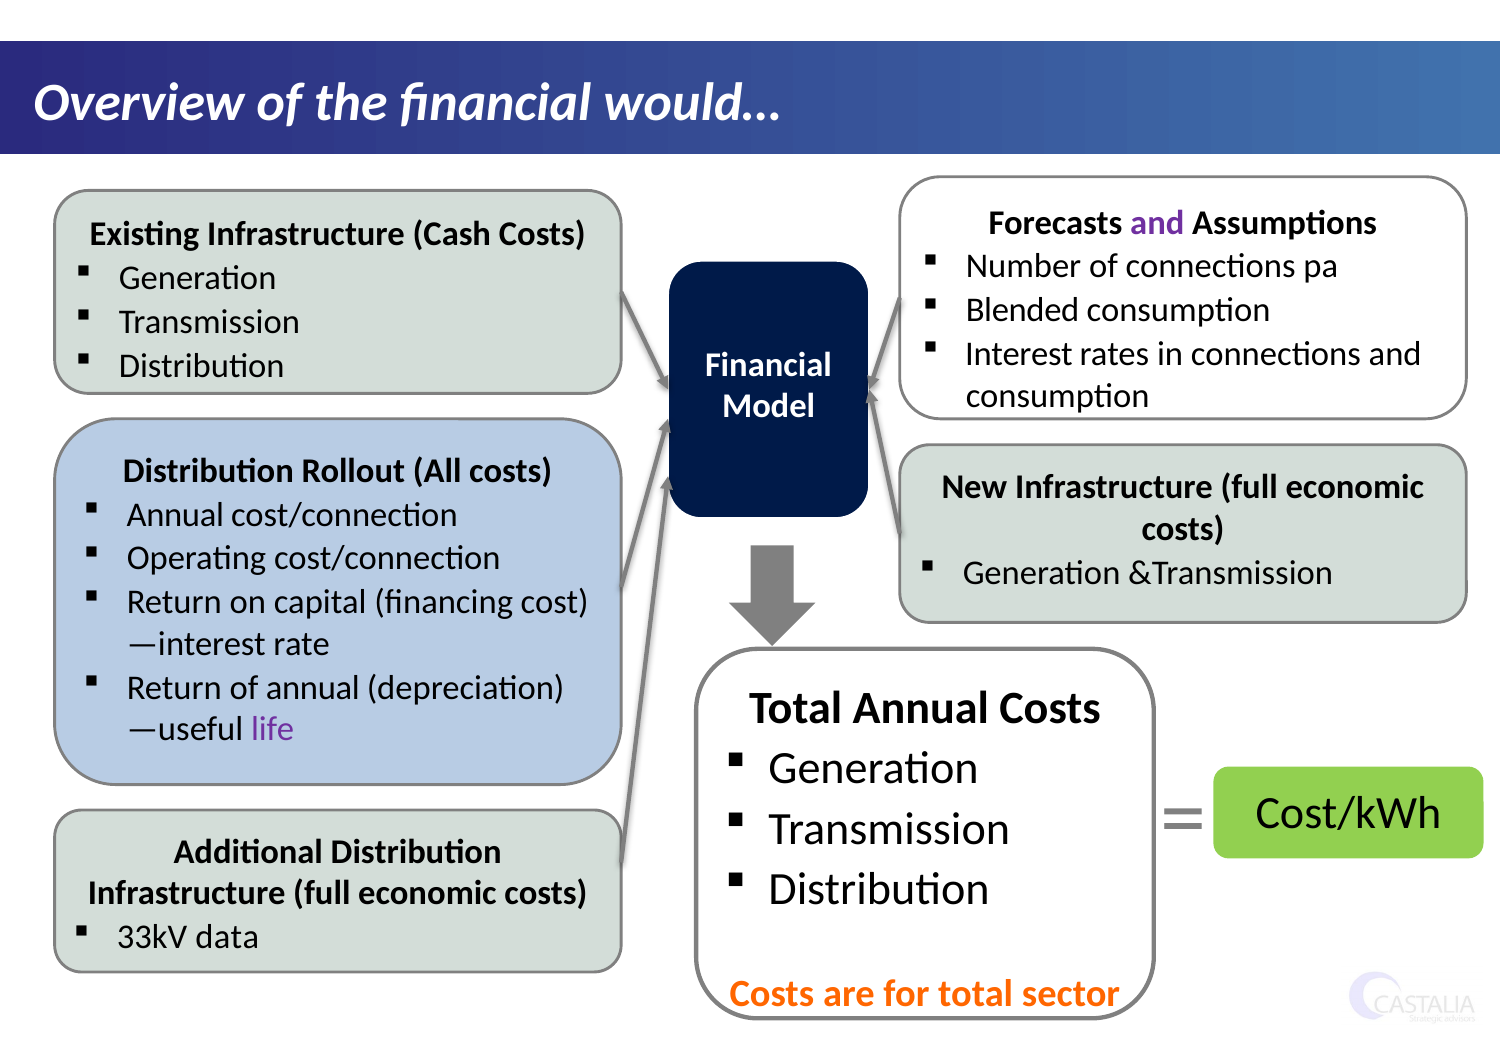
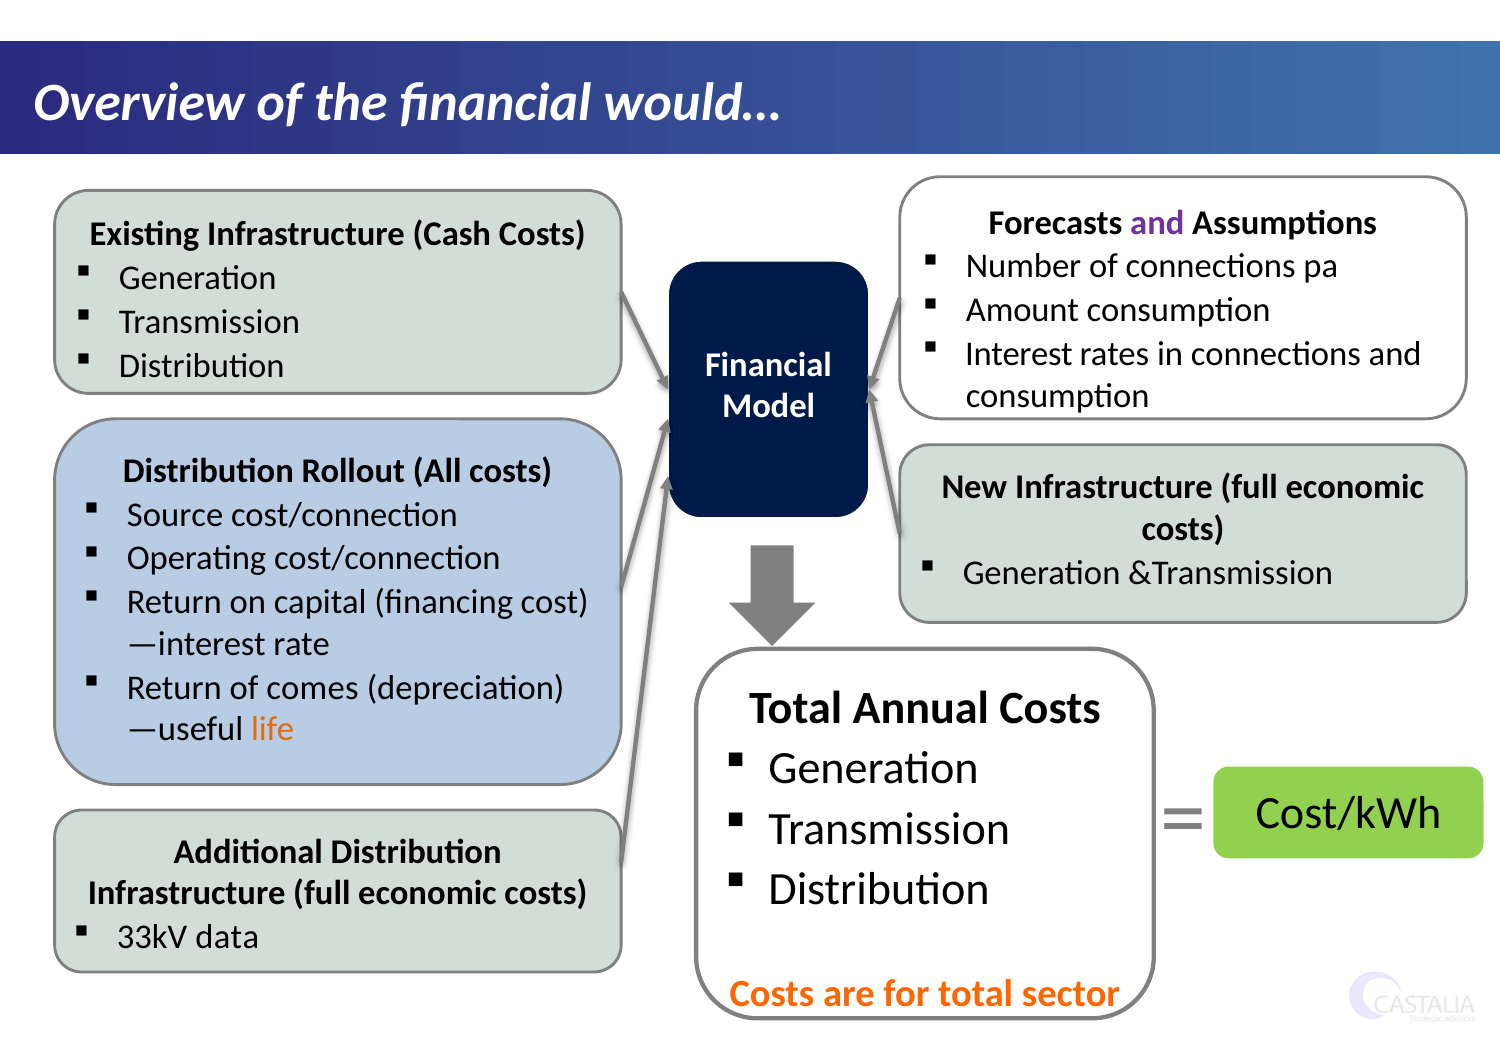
Blended: Blended -> Amount (1022, 310)
Annual: Annual -> Source (175, 514)
of annual: annual -> comes (313, 687)
life colour: purple -> orange (273, 729)
